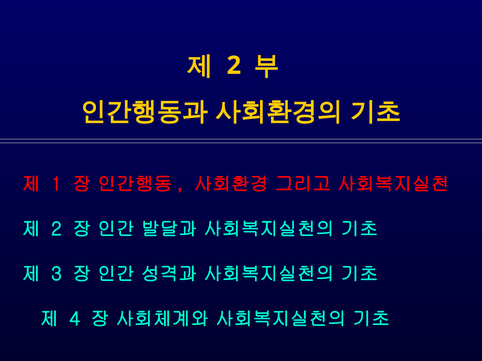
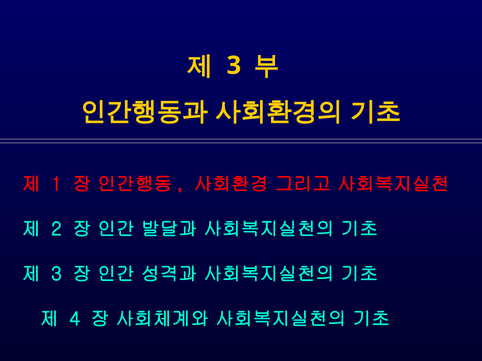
2: 2 -> 3 (234, 66)
